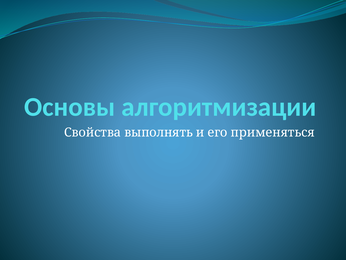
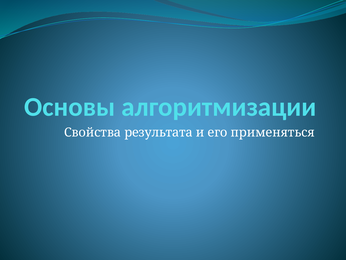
выполнять: выполнять -> результата (159, 132)
